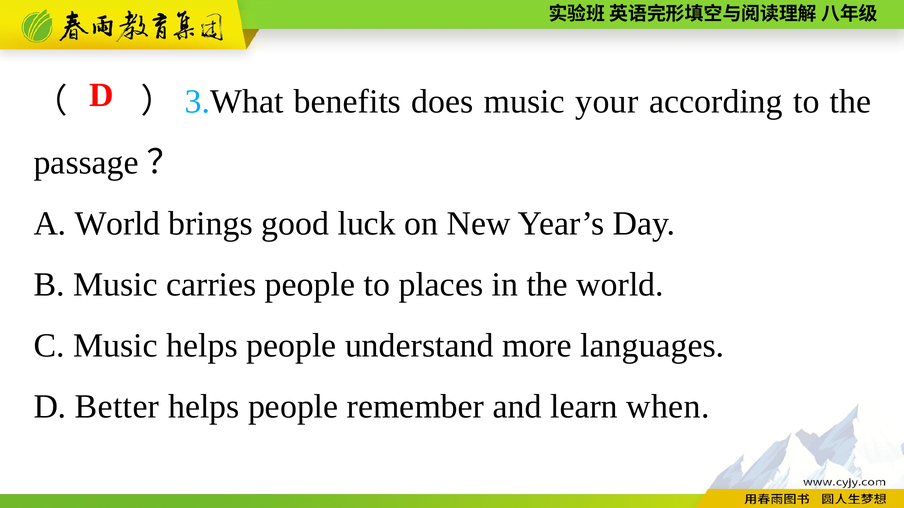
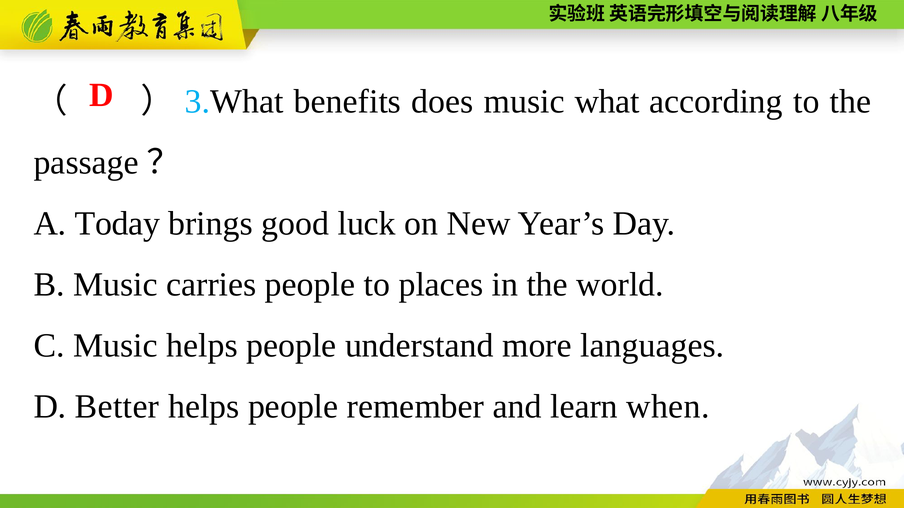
your: your -> what (607, 102)
A World: World -> Today (117, 224)
